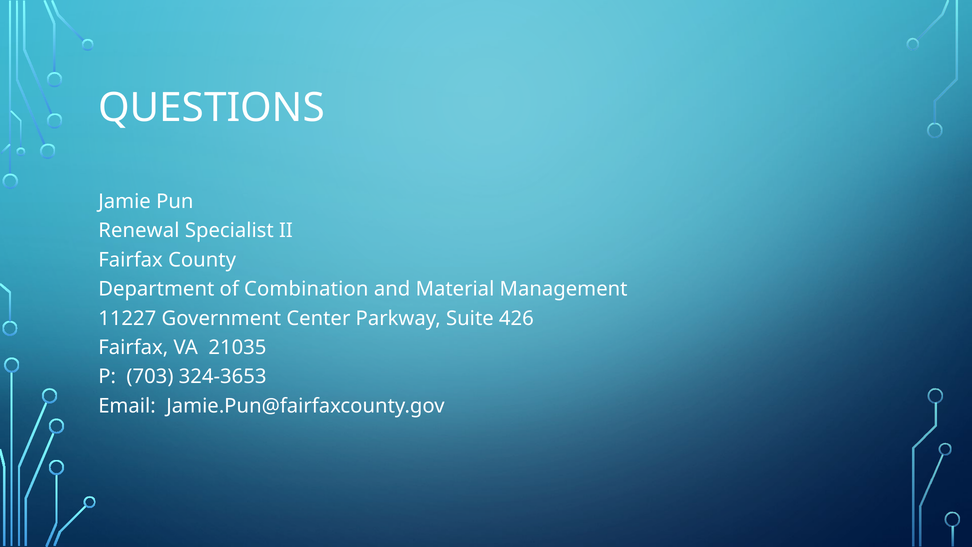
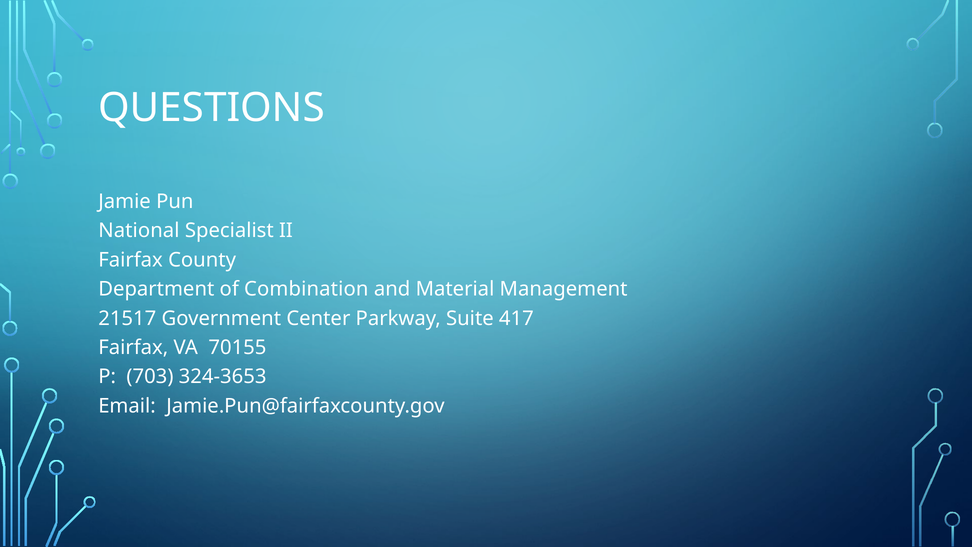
Renewal: Renewal -> National (139, 231)
11227: 11227 -> 21517 (127, 318)
426: 426 -> 417 (516, 318)
21035: 21035 -> 70155 (237, 347)
